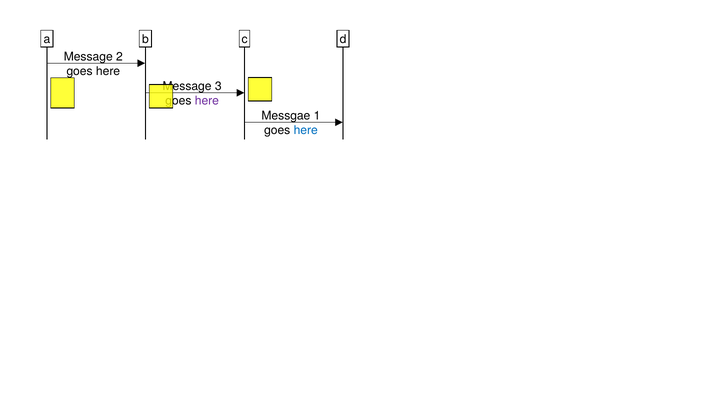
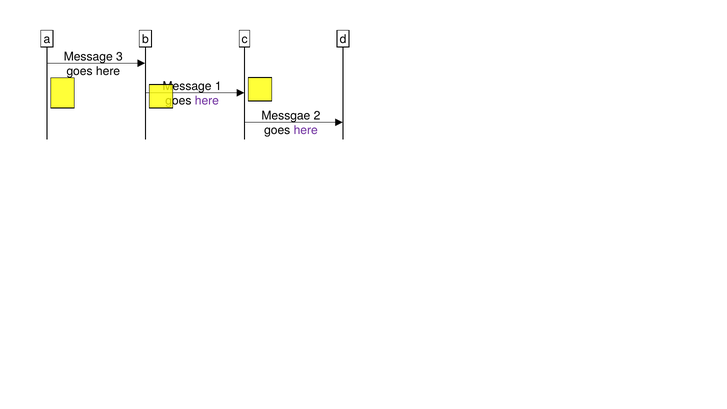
2: 2 -> 3 (119, 57)
3: 3 -> 1 (218, 86)
1: 1 -> 2 (317, 116)
here colour: blue -> purple (306, 130)
